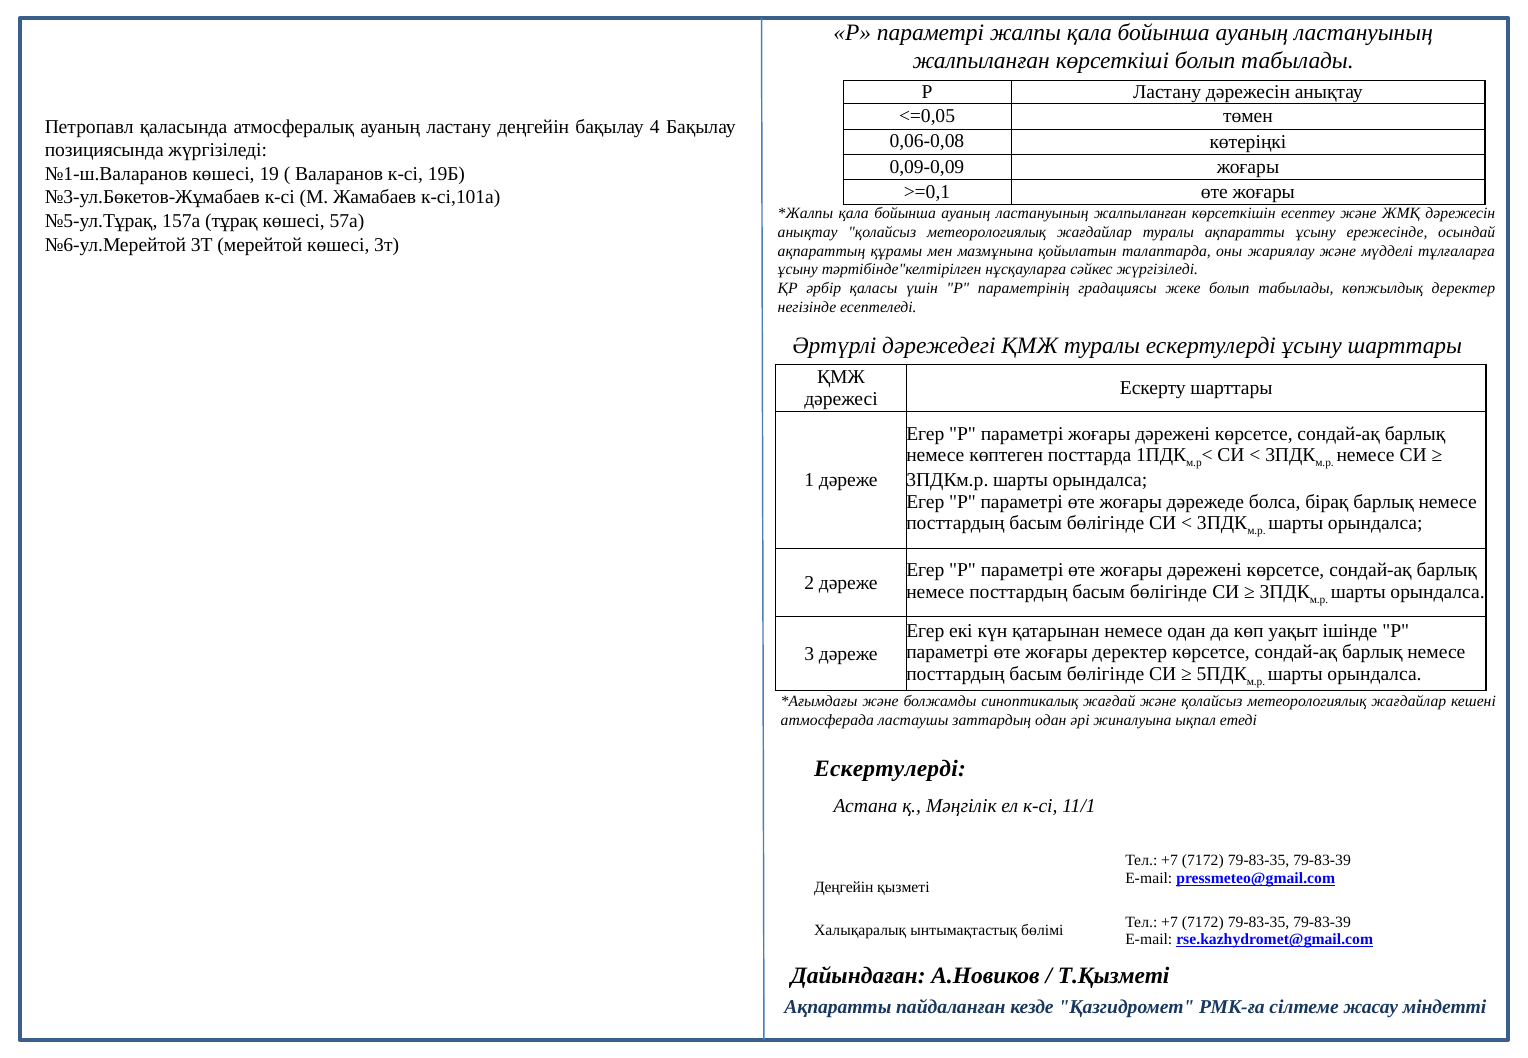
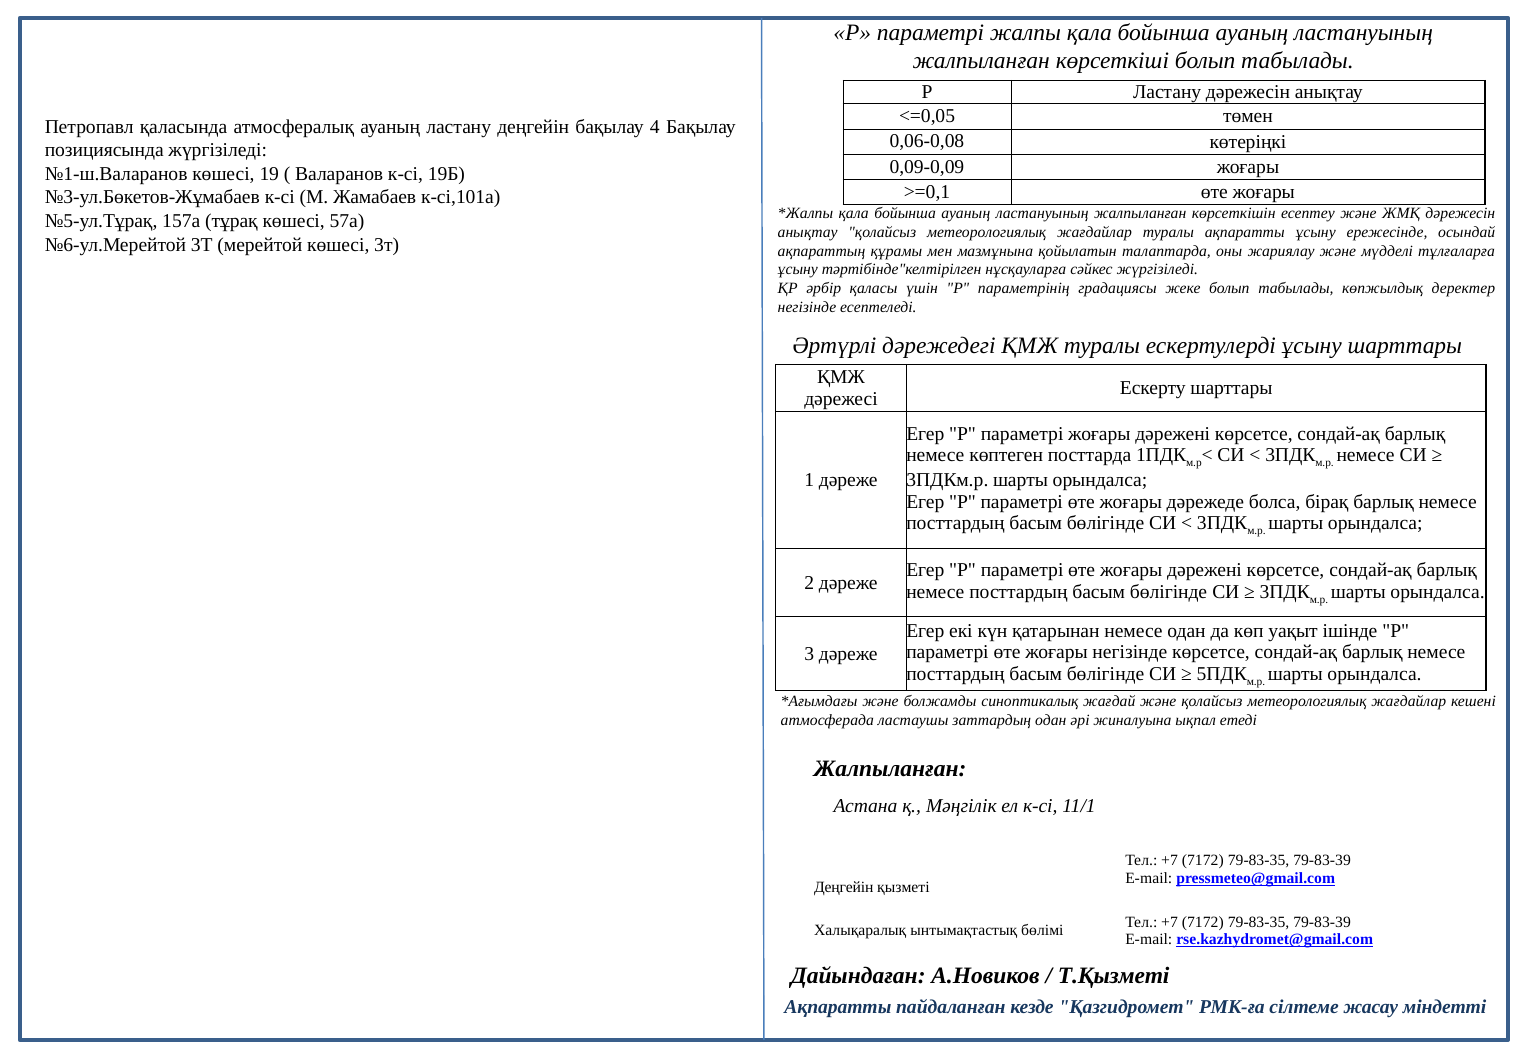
жоғары деректер: деректер -> негізінде (1130, 652)
Ескертулерді: Ескертулерді -> Жалпыланған (890, 768)
